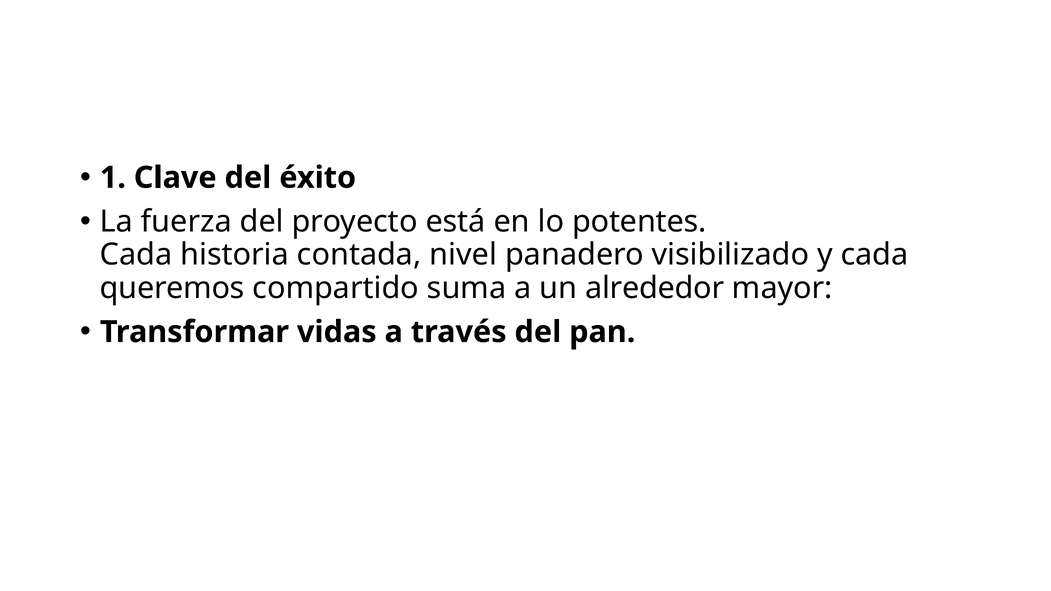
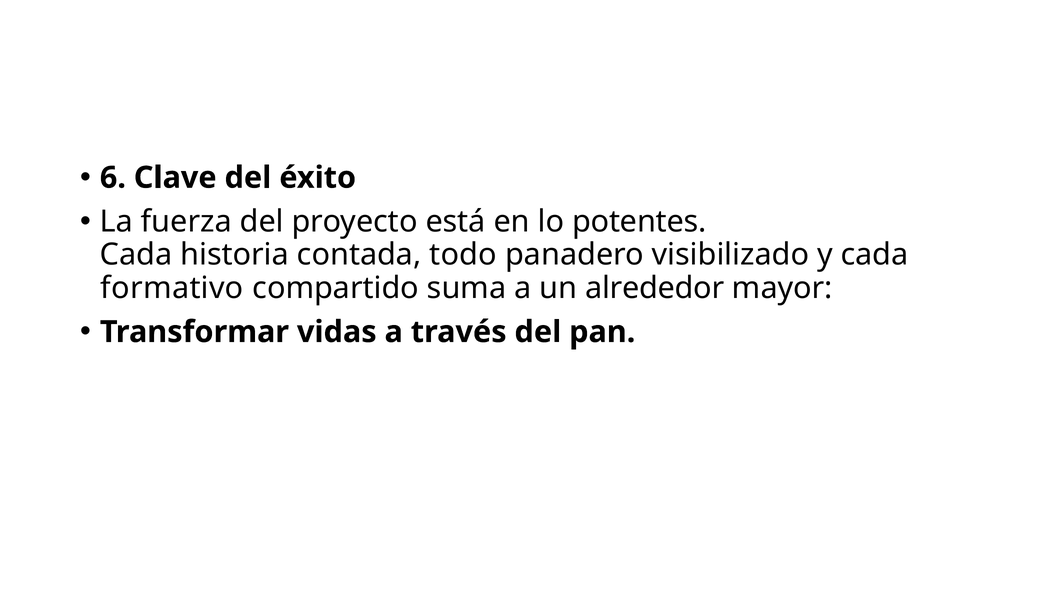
1: 1 -> 6 (113, 178)
nivel: nivel -> todo (463, 255)
queremos: queremos -> formativo (172, 288)
